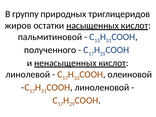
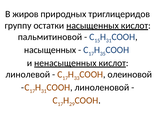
группу: группу -> жиров (25, 14)
жиров: жиров -> группу (18, 26)
полученного: полученного -> насыщенных (50, 50)
